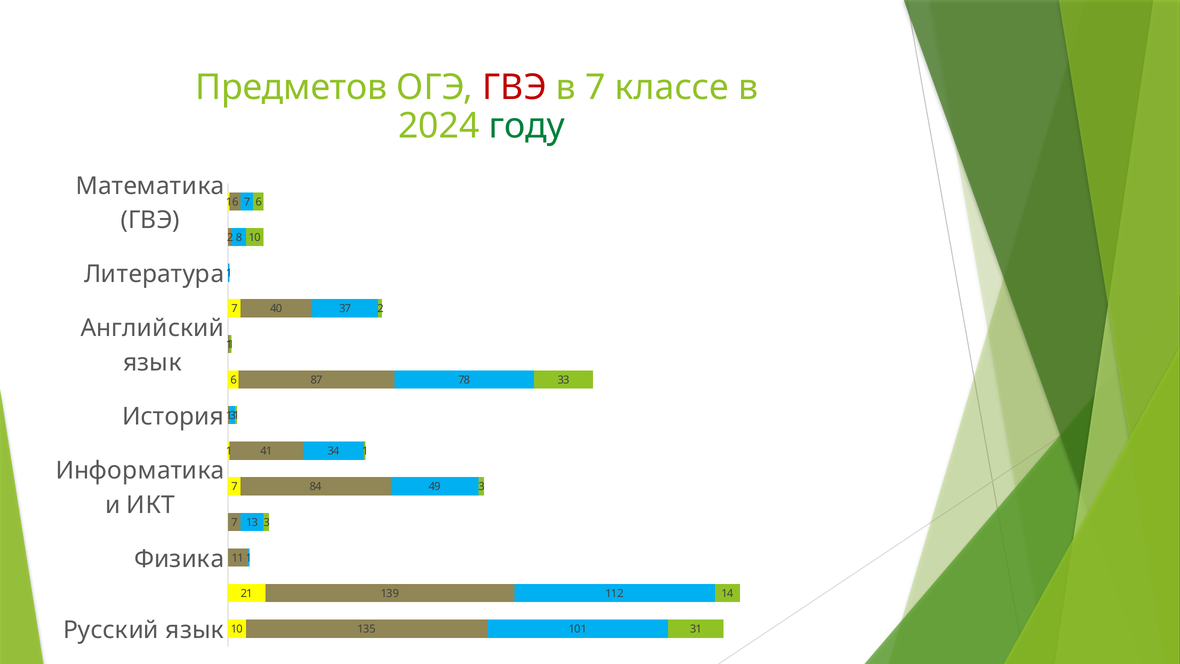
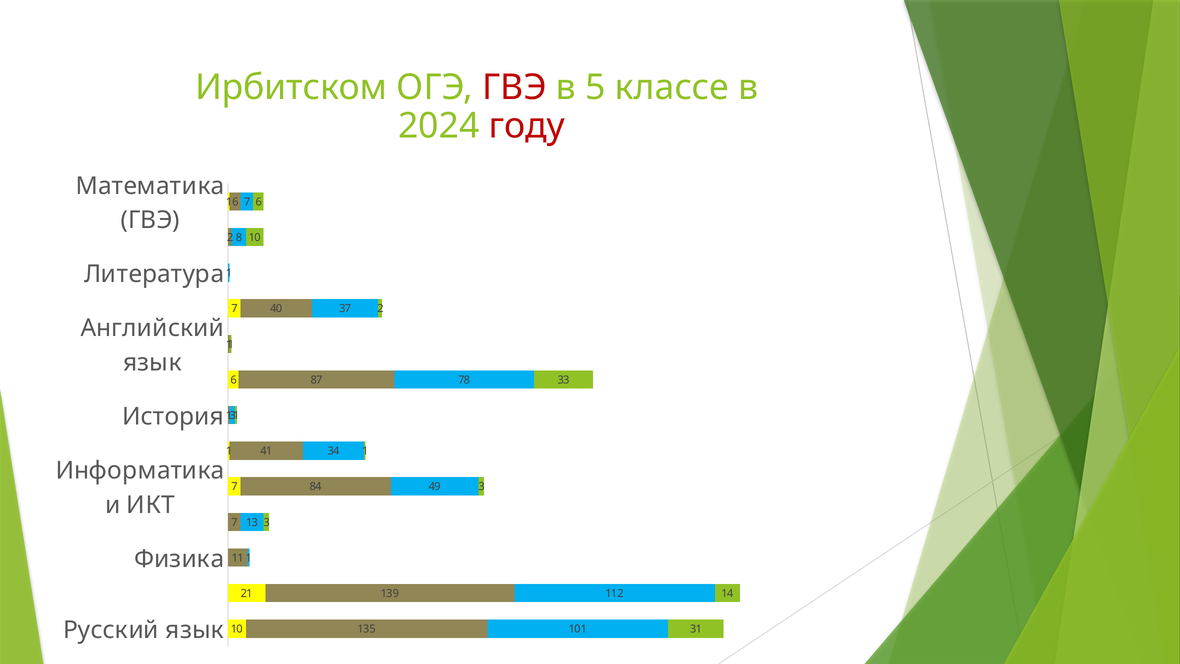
Предметов: Предметов -> Ирбитском (291, 87)
в 7: 7 -> 5 (595, 87)
году colour: green -> red (527, 126)
